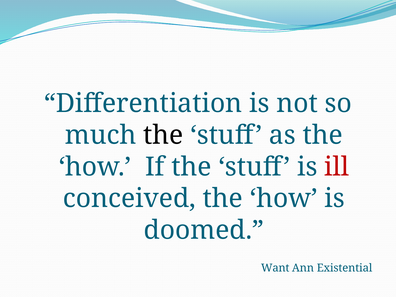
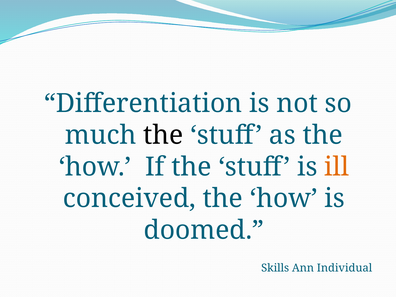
ill colour: red -> orange (337, 167)
Want: Want -> Skills (275, 268)
Existential: Existential -> Individual (345, 268)
